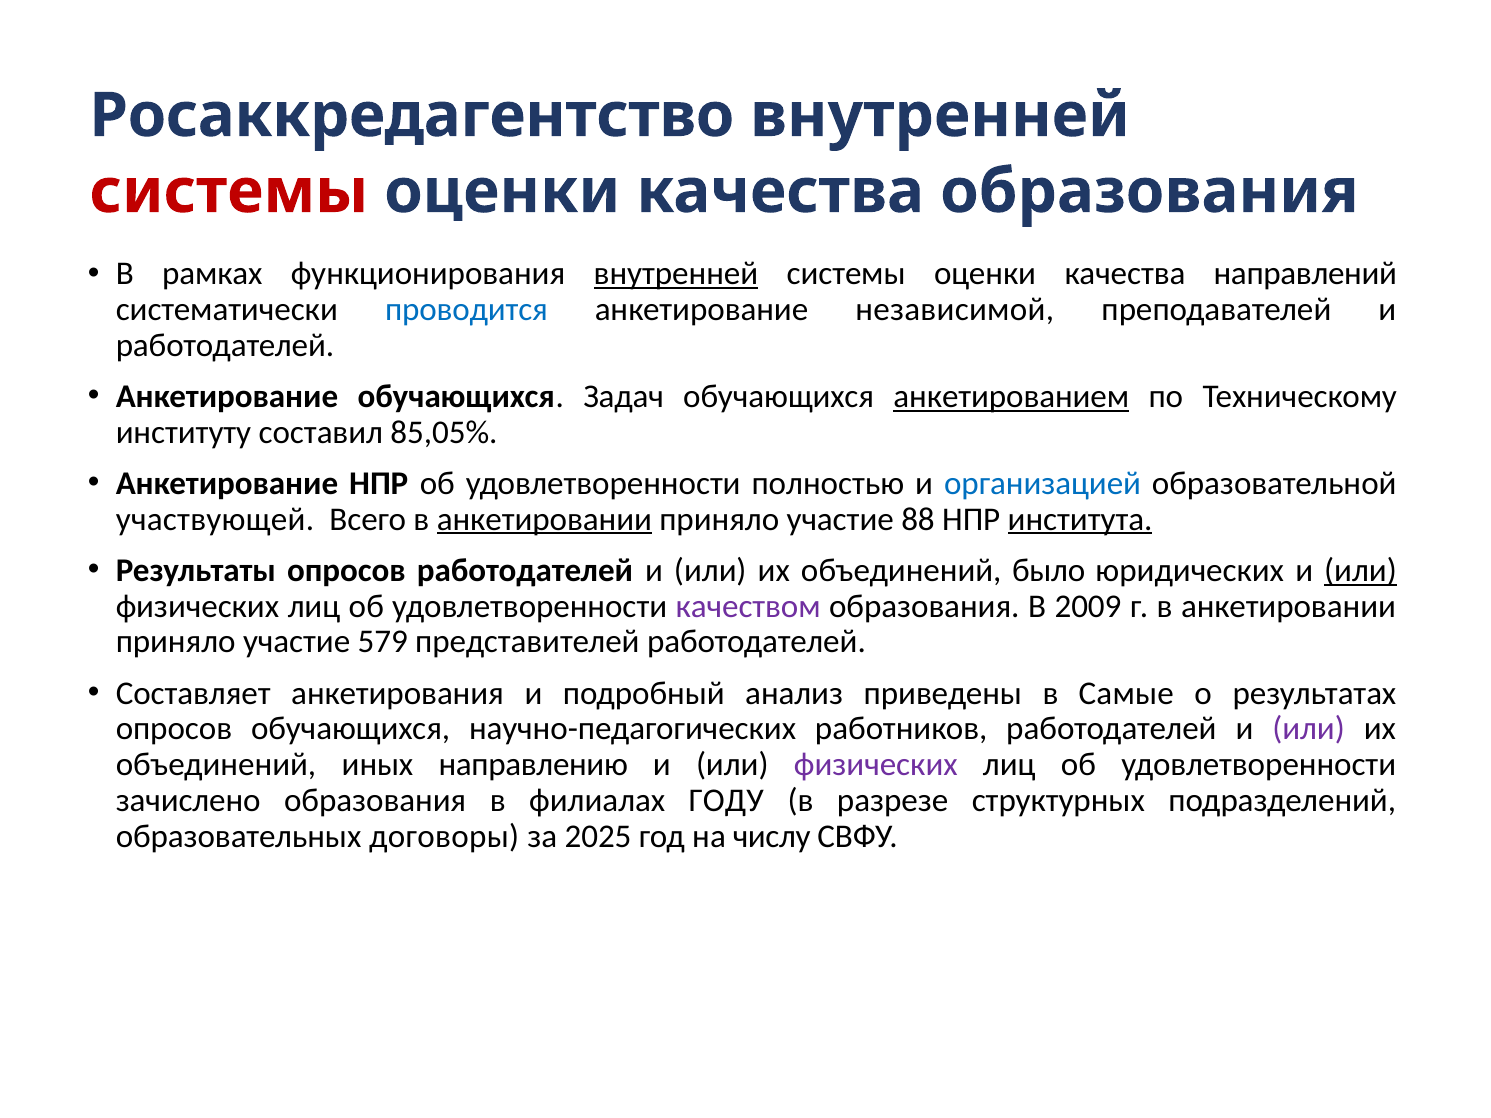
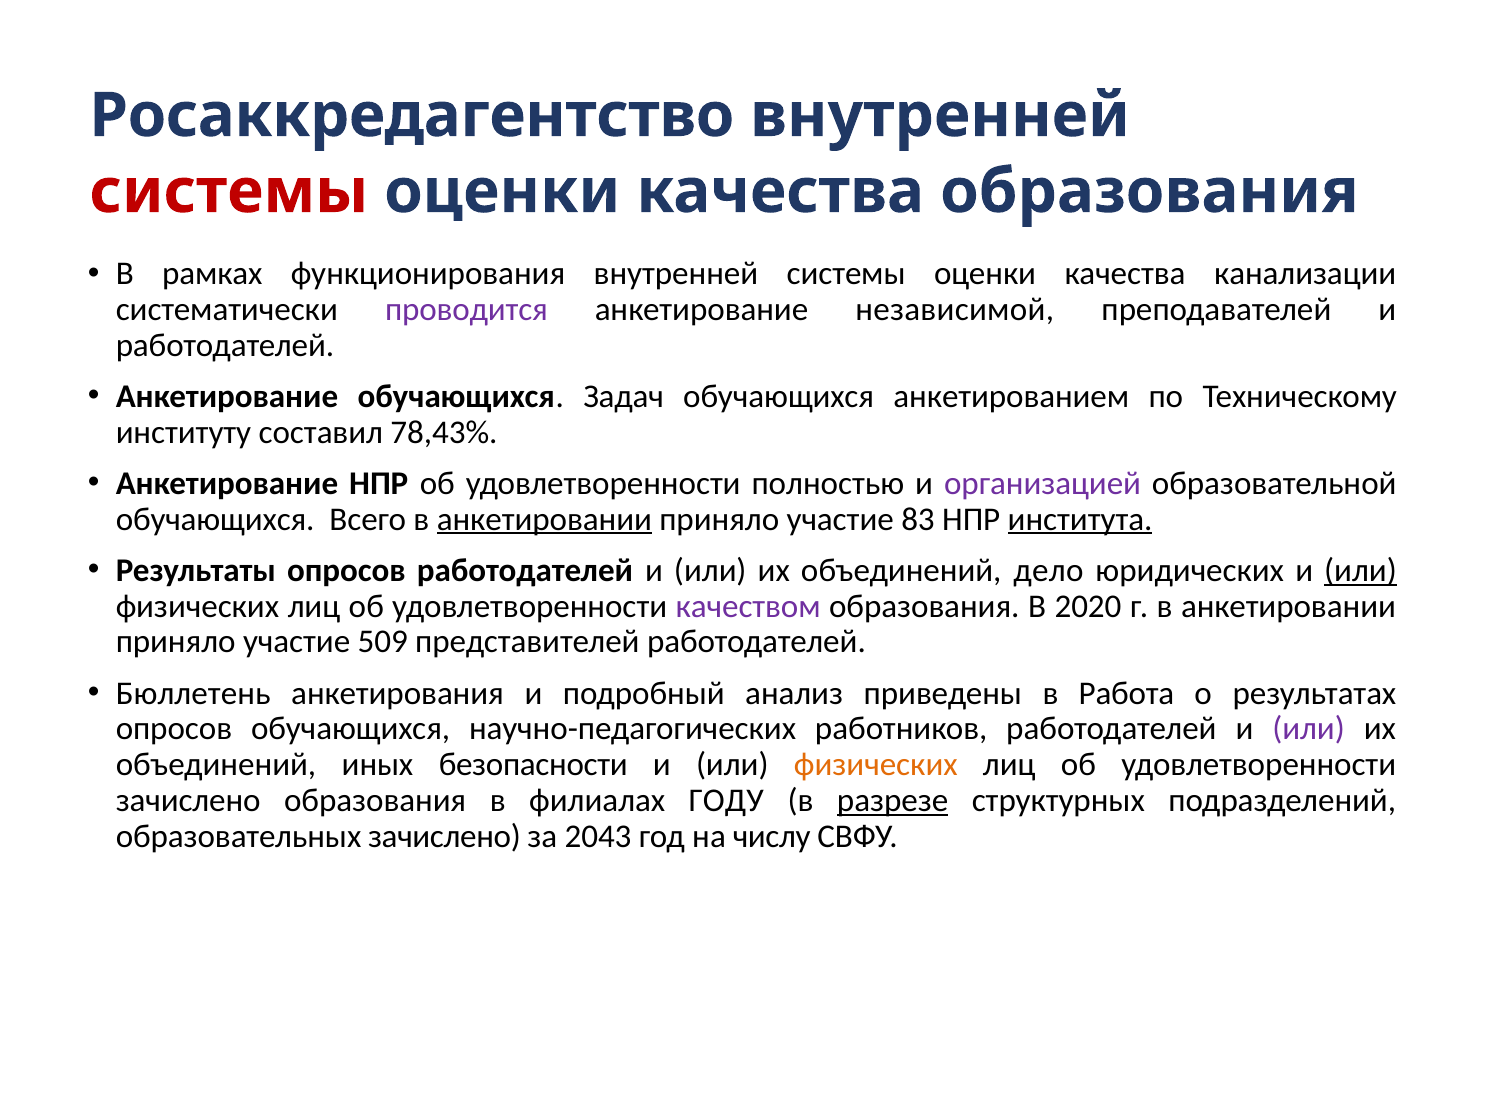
внутренней underline: present -> none (676, 274)
направлений: направлений -> канализации (1305, 274)
проводится colour: blue -> purple (466, 309)
анкетированием underline: present -> none (1011, 396)
85,05%: 85,05% -> 78,43% (444, 432)
организацией colour: blue -> purple (1043, 484)
участвующей: участвующей -> обучающихся (215, 519)
88: 88 -> 83 (918, 519)
было: было -> дело (1048, 571)
2009: 2009 -> 2020 (1088, 606)
579: 579 -> 509 (383, 642)
Составляет: Составляет -> Бюллетень (193, 693)
Самые: Самые -> Работа (1126, 693)
направлению: направлению -> безопасности (533, 765)
физических colour: purple -> orange (876, 765)
разрезе underline: none -> present (893, 801)
образовательных договоры: договоры -> зачислено (444, 836)
2025: 2025 -> 2043 (598, 836)
